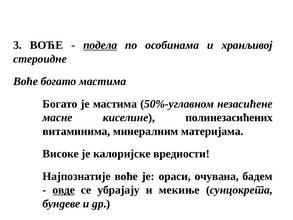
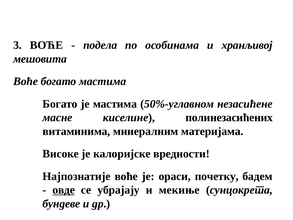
подела underline: present -> none (100, 45)
стероидне: стероидне -> мешовита (40, 59)
очувана: очувана -> почетку (217, 176)
